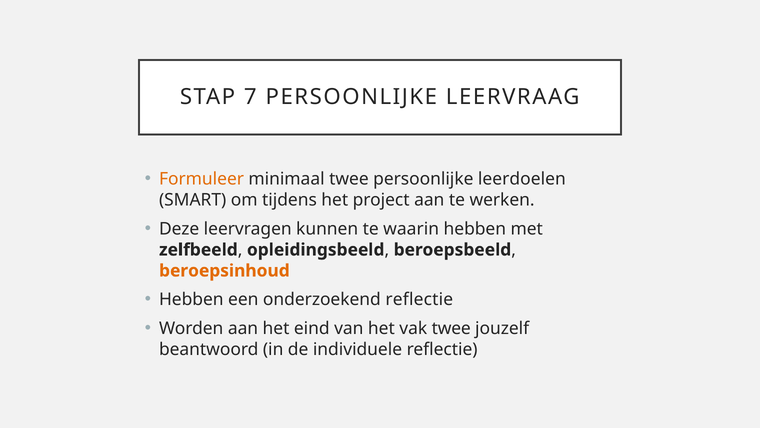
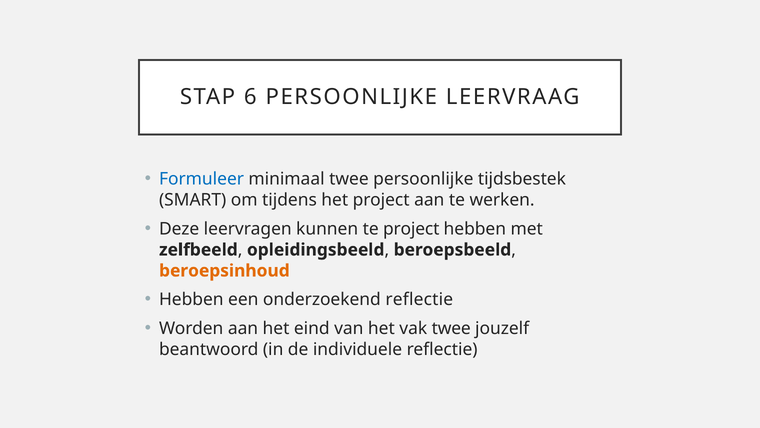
7: 7 -> 6 (250, 97)
Formuleer colour: orange -> blue (202, 179)
leerdoelen: leerdoelen -> tijdsbestek (522, 179)
te waarin: waarin -> project (411, 229)
